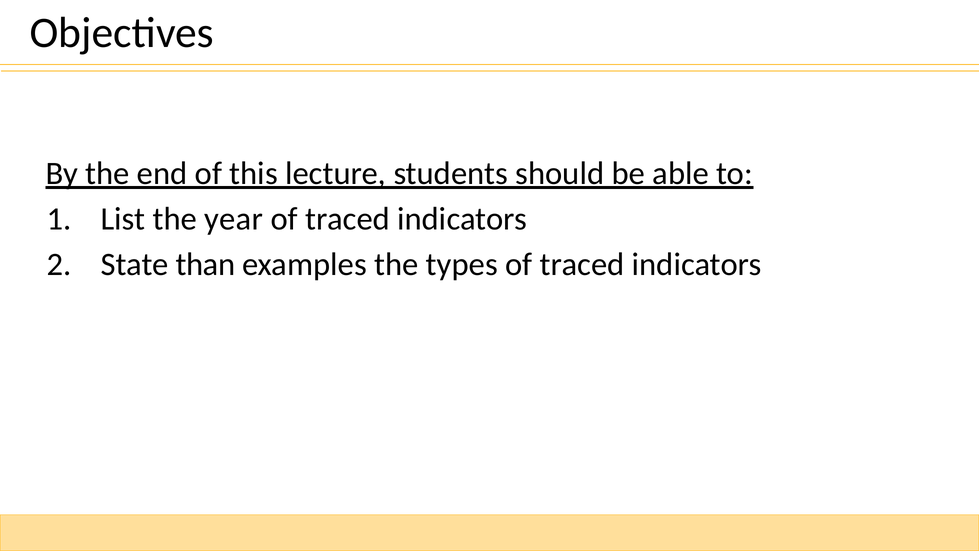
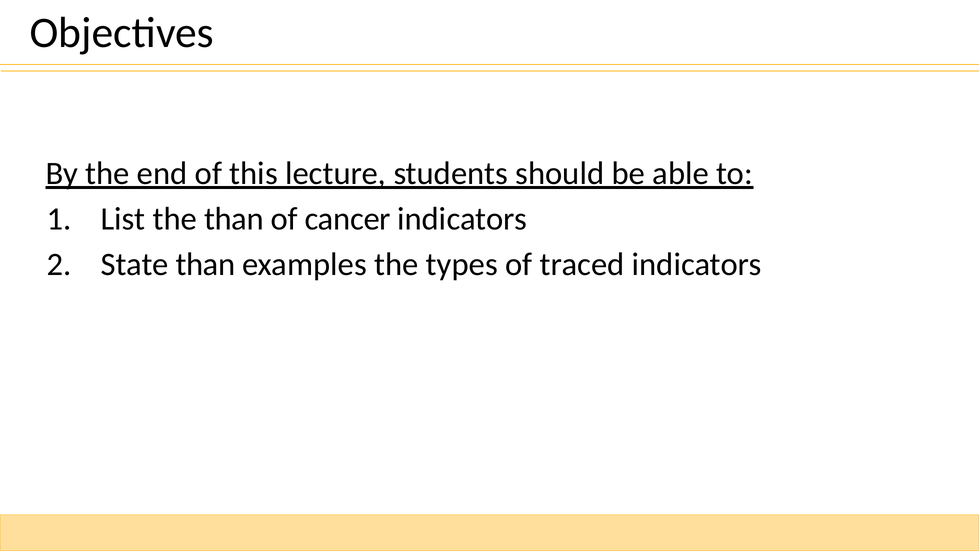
the year: year -> than (234, 219)
traced: traced -> cancer (348, 219)
